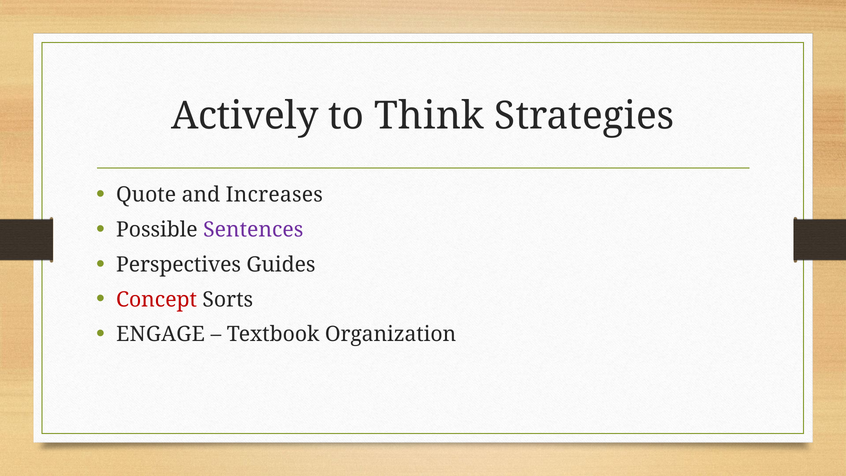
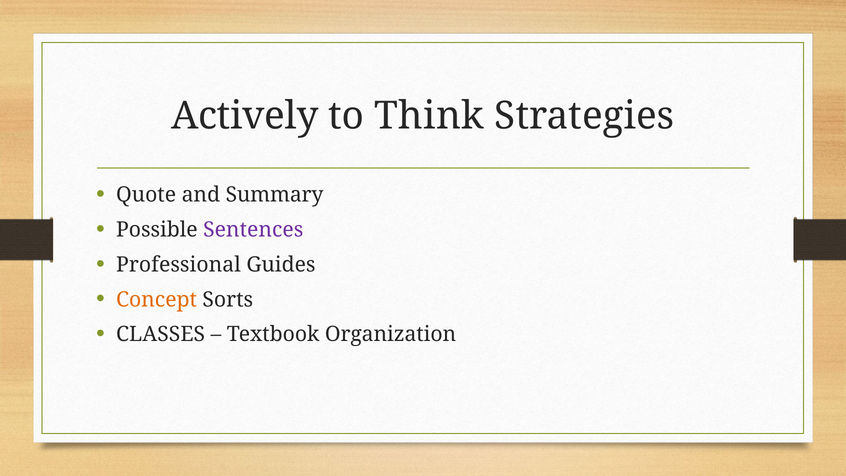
Increases: Increases -> Summary (274, 195)
Perspectives: Perspectives -> Professional (178, 265)
Concept colour: red -> orange (157, 299)
ENGAGE: ENGAGE -> CLASSES (161, 334)
